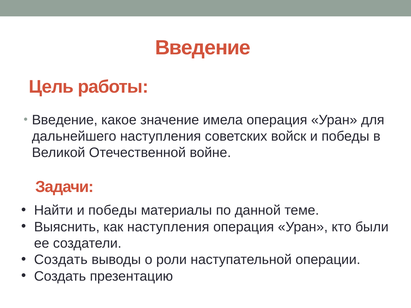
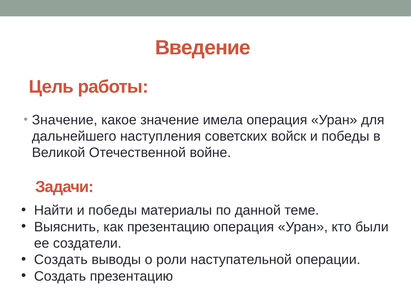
Введение: Введение -> Значение (65, 120)
как наступления: наступления -> презентацию (168, 227)
